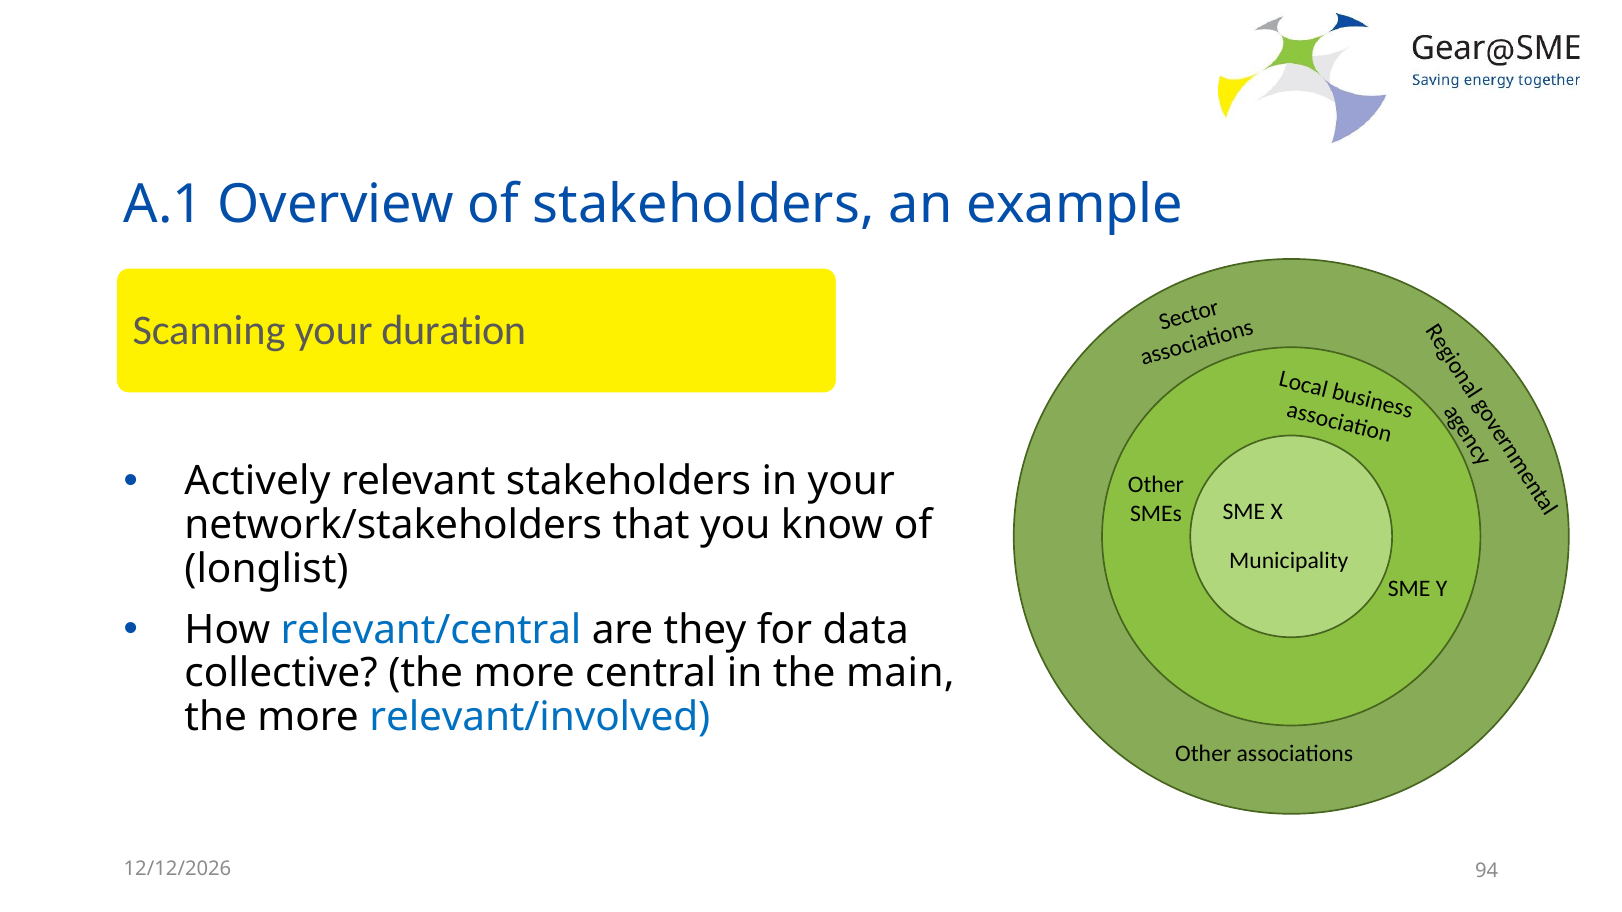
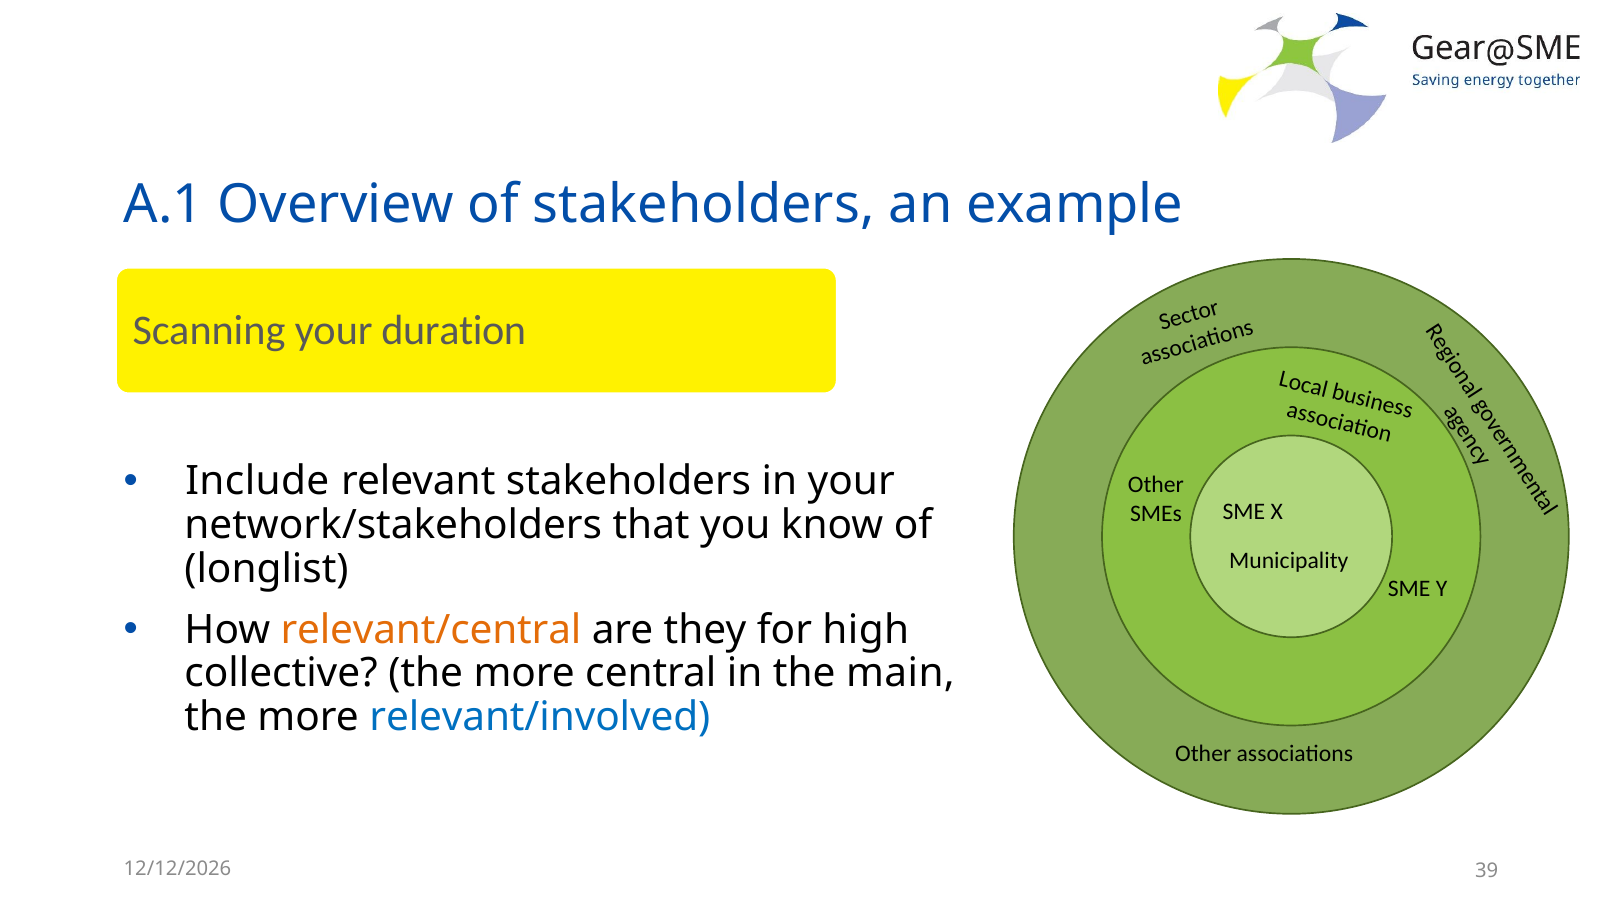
Actively: Actively -> Include (257, 482)
relevant/central colour: blue -> orange (431, 630)
data: data -> high (866, 630)
94: 94 -> 39 (1487, 871)
